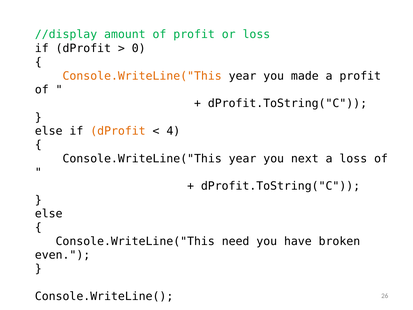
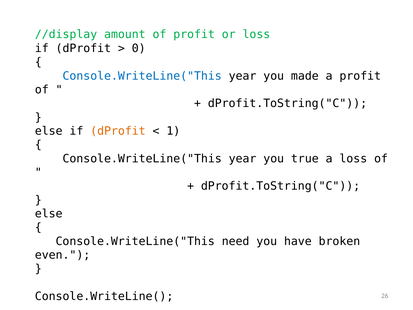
Console.WriteLine("This colour: orange -> blue (142, 76)
4: 4 -> 1 (173, 131)
next: next -> true (305, 158)
